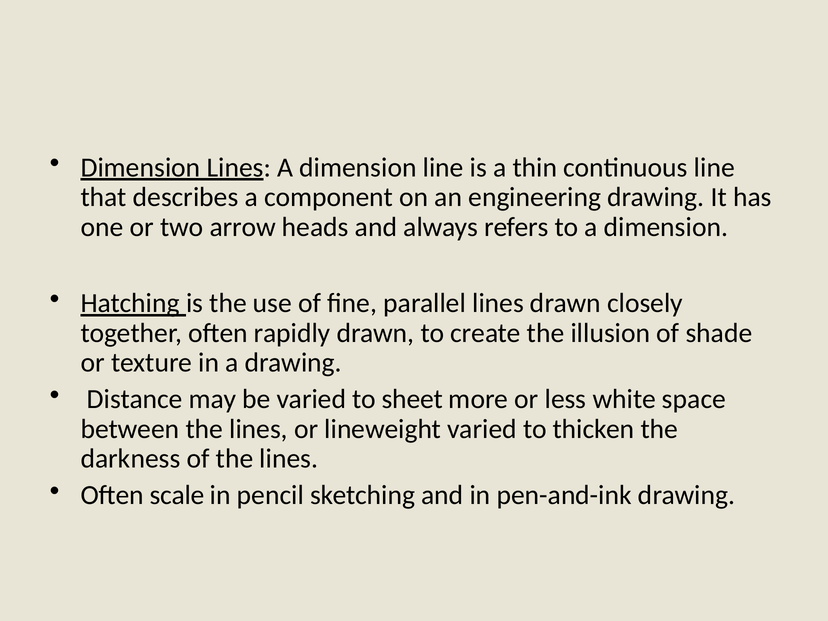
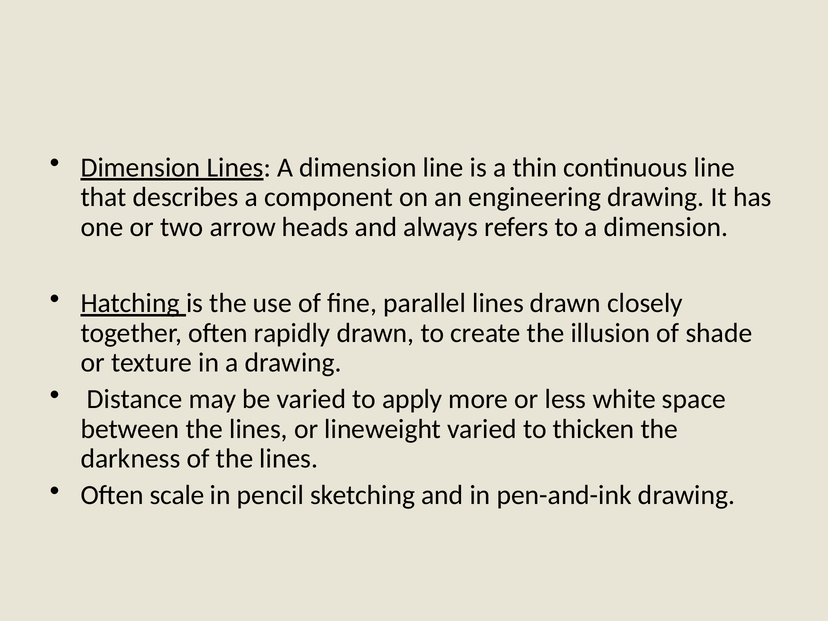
sheet: sheet -> apply (412, 399)
